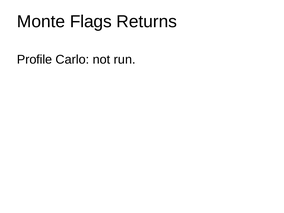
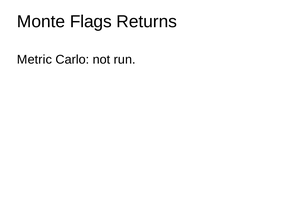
Profile: Profile -> Metric (34, 60)
